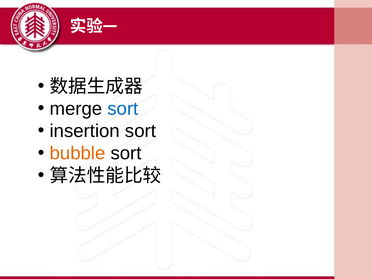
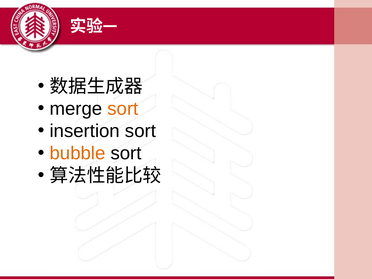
sort colour: blue -> orange (123, 109)
